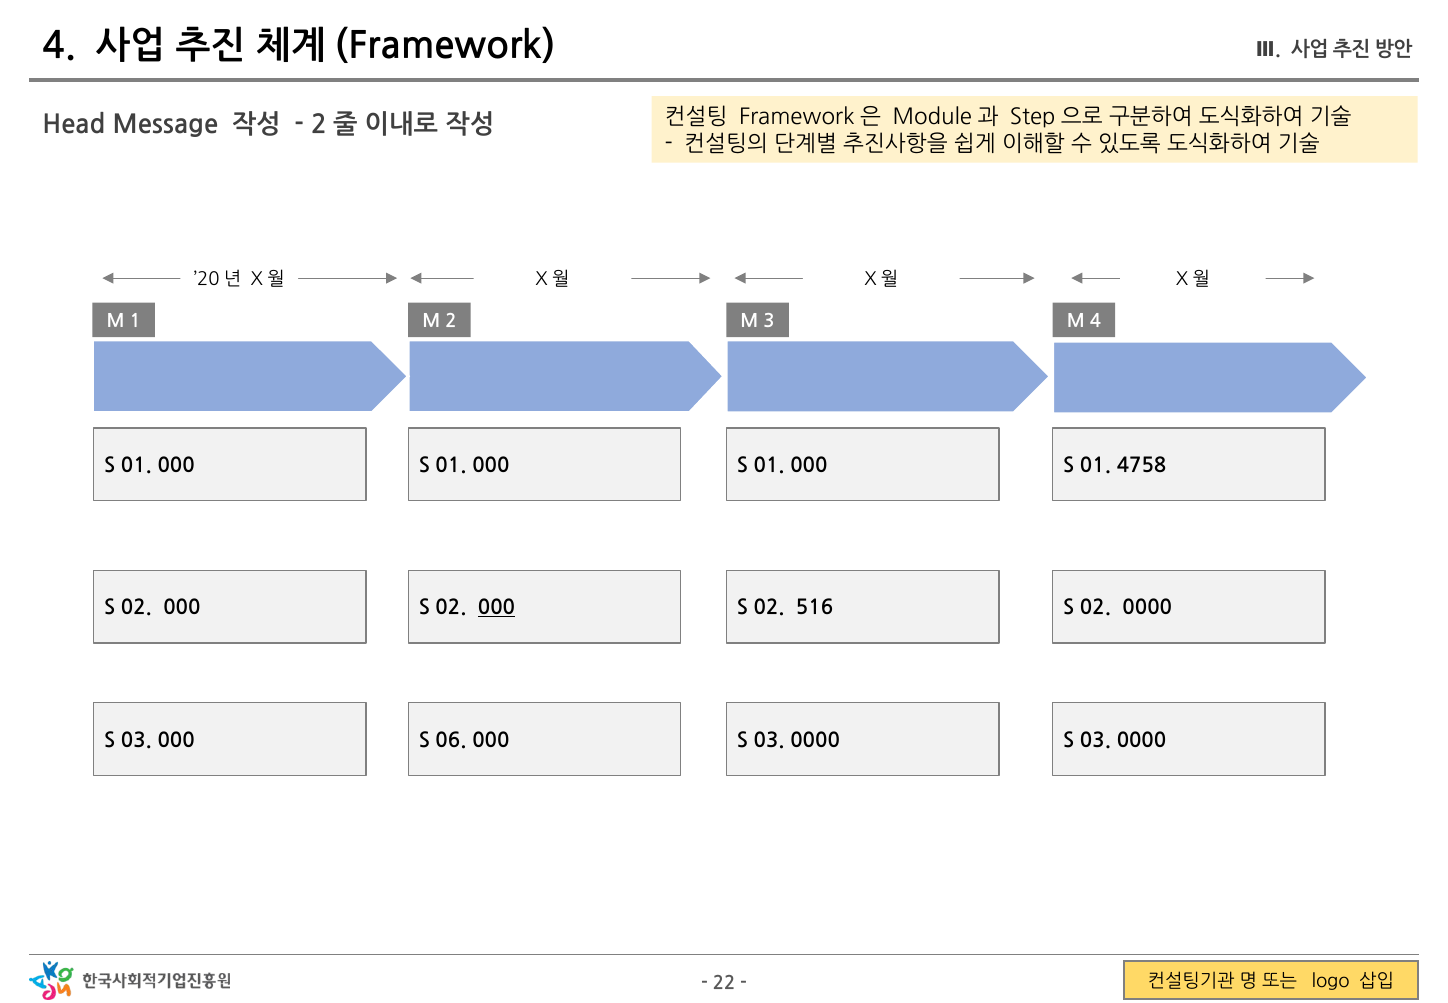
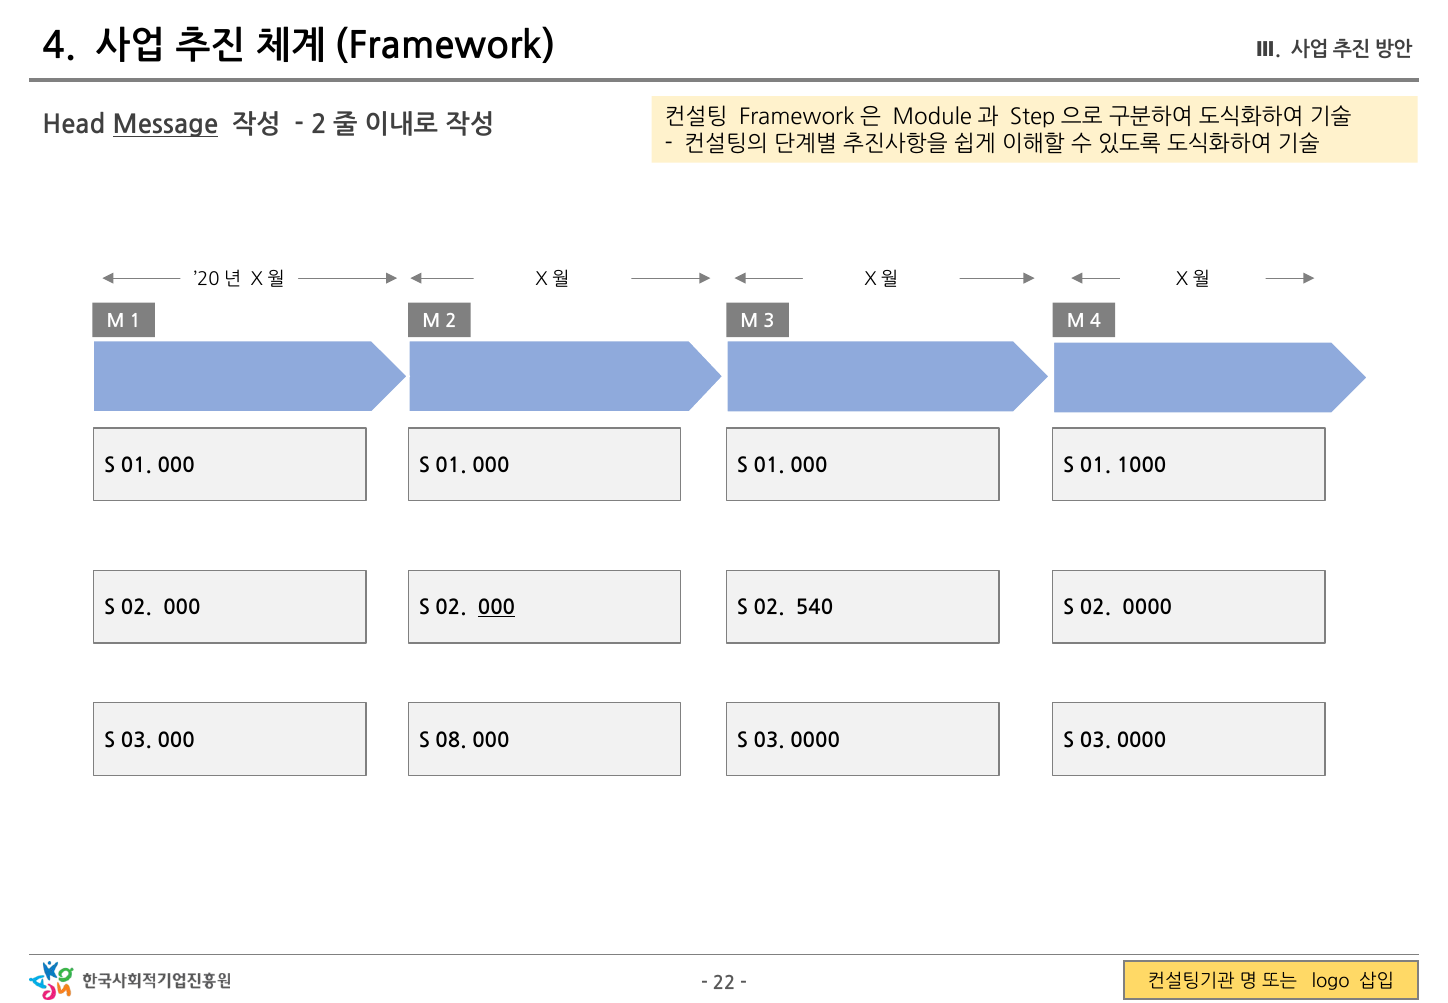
Message underline: none -> present (165, 125)
4758: 4758 -> 1000 (1142, 465)
516: 516 -> 540 (815, 608)
06: 06 -> 08 (451, 740)
